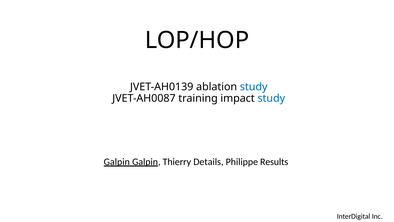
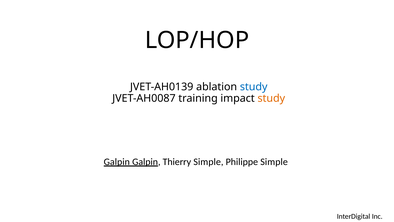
study colour: blue -> orange (271, 98)
Thierry Details: Details -> Simple (208, 161)
Philippe Results: Results -> Simple (274, 161)
